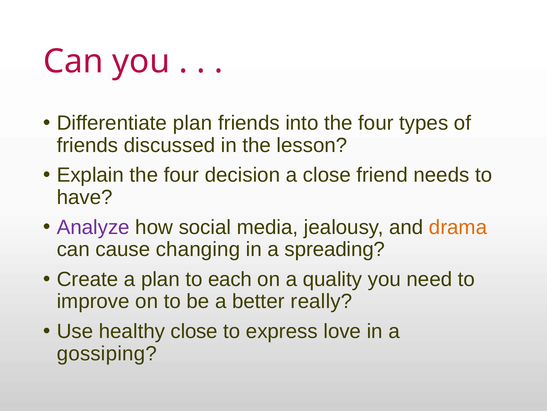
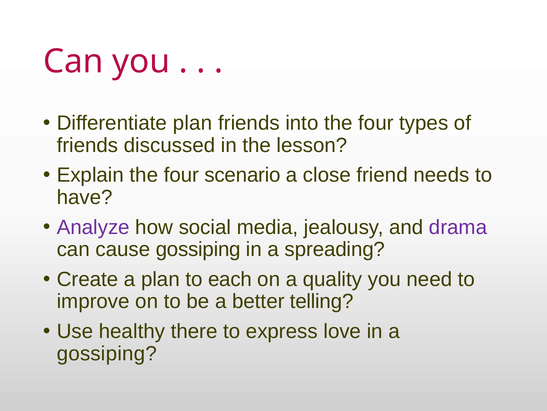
decision: decision -> scenario (243, 175)
drama colour: orange -> purple (458, 227)
cause changing: changing -> gossiping (198, 249)
really: really -> telling (322, 301)
healthy close: close -> there (194, 331)
